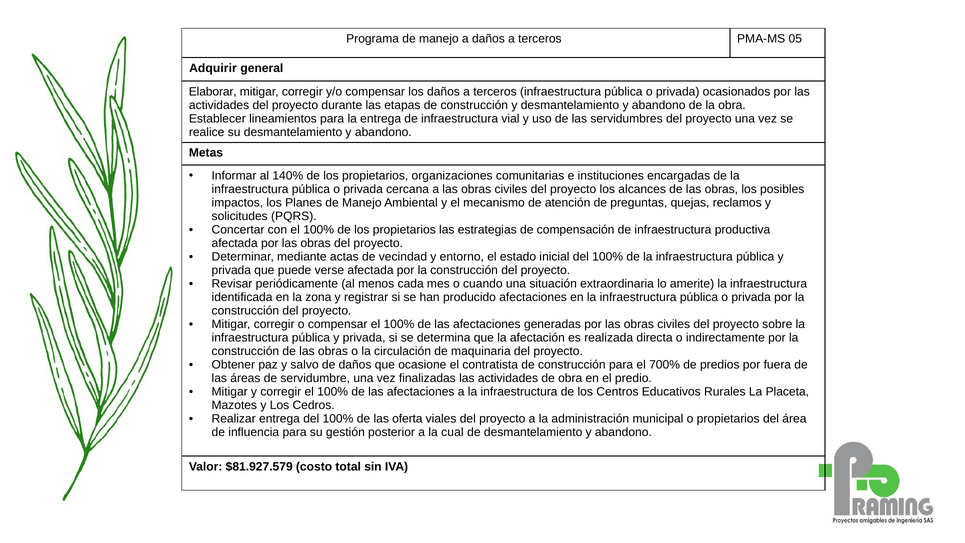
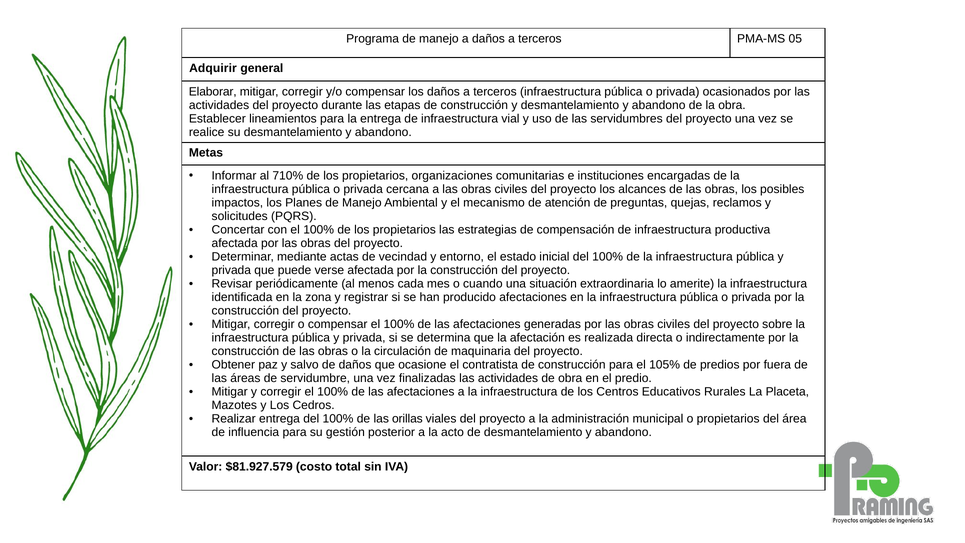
140%: 140% -> 710% (288, 176)
700%: 700% -> 105% (665, 365)
oferta: oferta -> orillas (407, 419)
cual: cual -> acto (452, 432)
